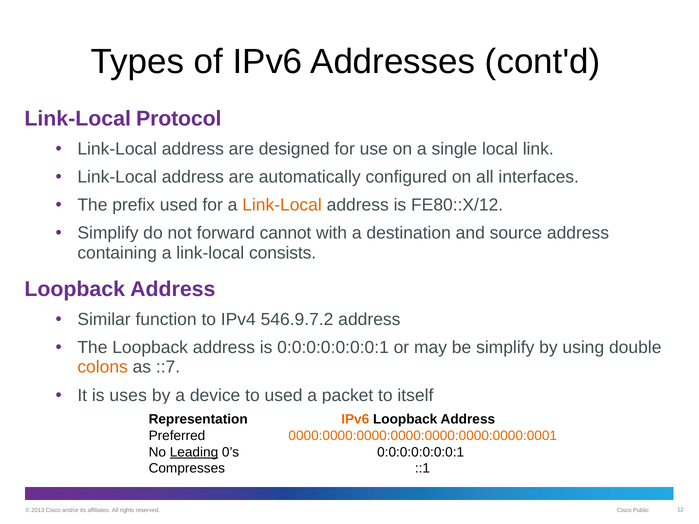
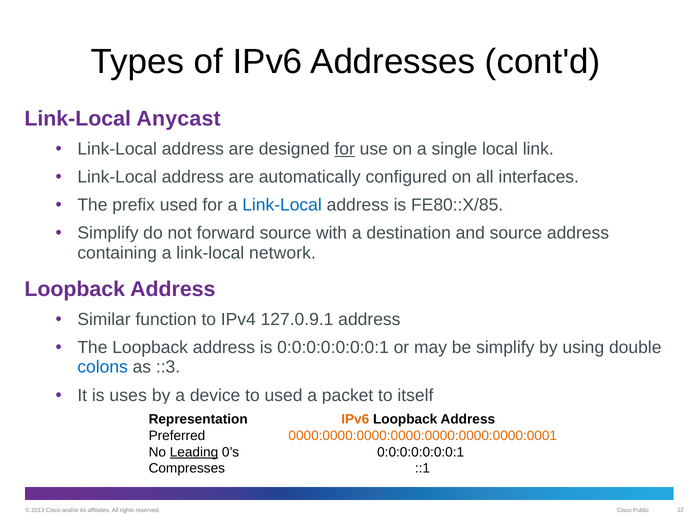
Protocol: Protocol -> Anycast (179, 119)
for underline: none -> present (345, 149)
Link-Local colour: orange -> blue (282, 205)
FE80::X/12: FE80::X/12 -> FE80::X/85 (457, 205)
forward cannot: cannot -> source (286, 233)
consists: consists -> network (282, 253)
546.9.7.2: 546.9.7.2 -> 127.0.9.1 (297, 319)
colons colour: orange -> blue (103, 367)
::7: ::7 -> ::3 (168, 367)
